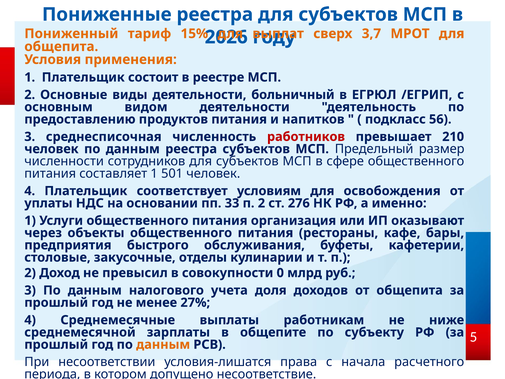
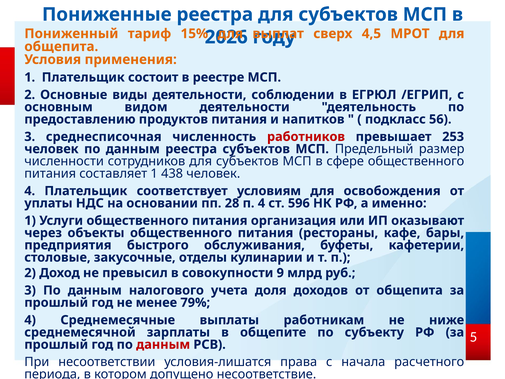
3,7: 3,7 -> 4,5 (371, 34)
больничный: больничный -> соблюдении (293, 95)
210: 210 -> 253 (453, 137)
501: 501 -> 438 (172, 173)
33: 33 -> 28 (232, 203)
2: 2 -> 4 (261, 203)
276: 276 -> 596 (299, 203)
0: 0 -> 9 (280, 273)
27%: 27% -> 79% (195, 302)
данным colour: orange -> red (163, 344)
